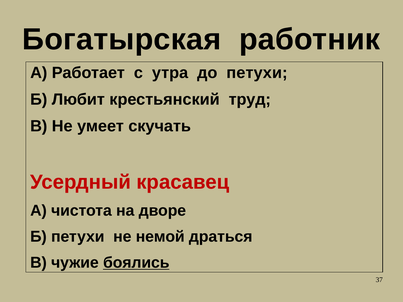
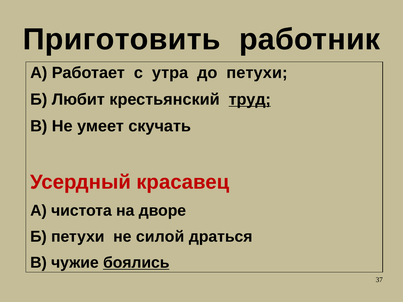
Богатырская: Богатырская -> Приготовить (122, 39)
труд underline: none -> present (250, 99)
немой: немой -> силой (160, 237)
